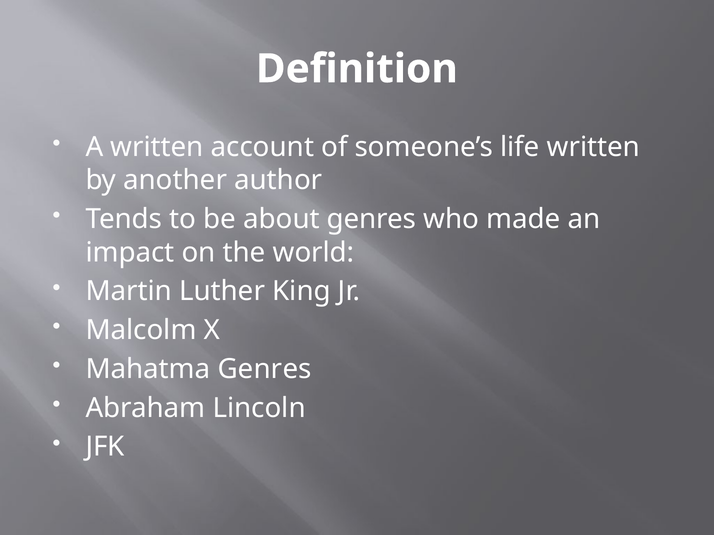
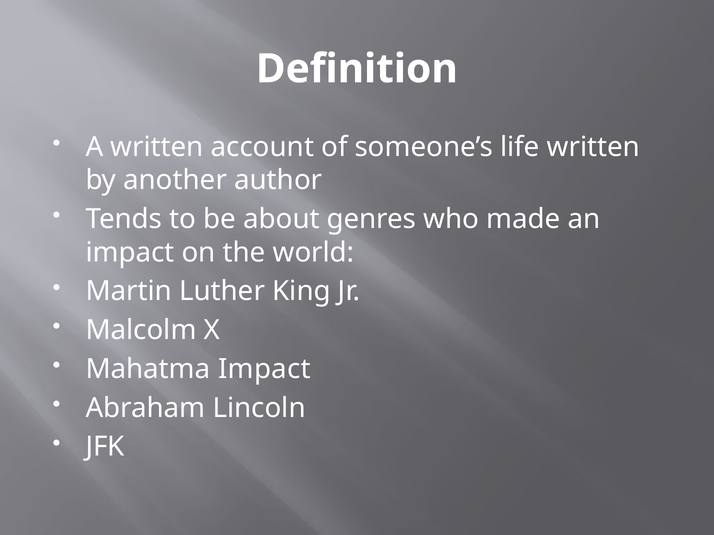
Mahatma Genres: Genres -> Impact (265, 369)
